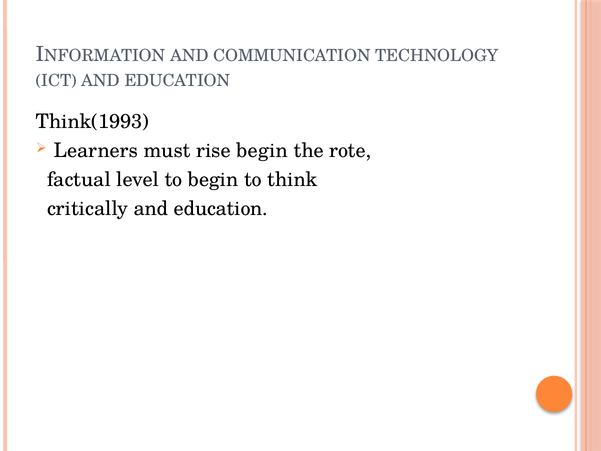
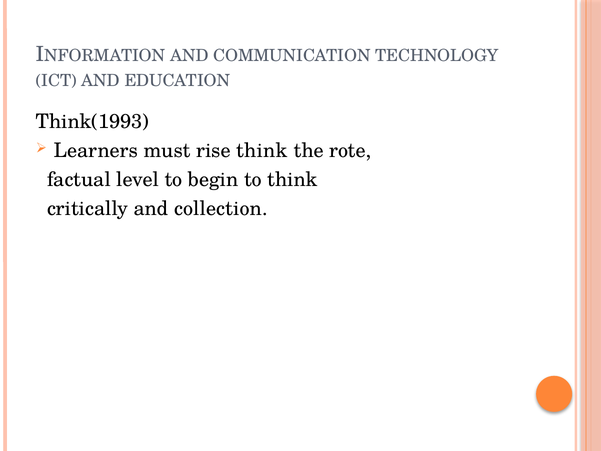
rise begin: begin -> think (262, 151)
critically and education: education -> collection (221, 209)
